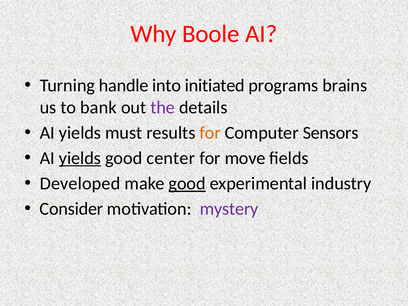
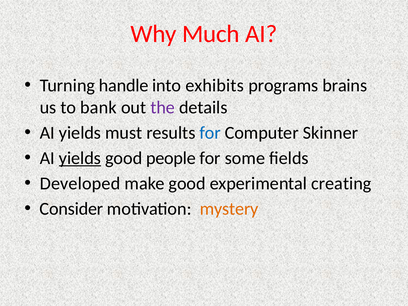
Boole: Boole -> Much (211, 34)
initiated: initiated -> exhibits (215, 86)
for colour: orange -> blue (210, 133)
Sensors: Sensors -> Skinner (330, 133)
center: center -> people (171, 158)
move: move -> some (245, 158)
good underline: present -> none (187, 184)
industry: industry -> creating (341, 184)
mystery colour: purple -> orange (229, 209)
